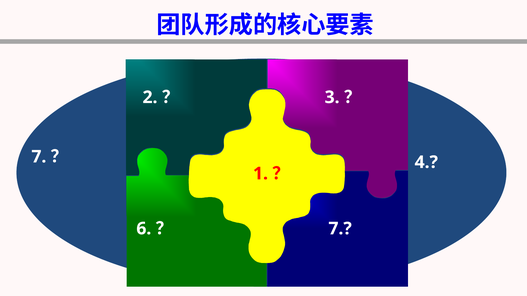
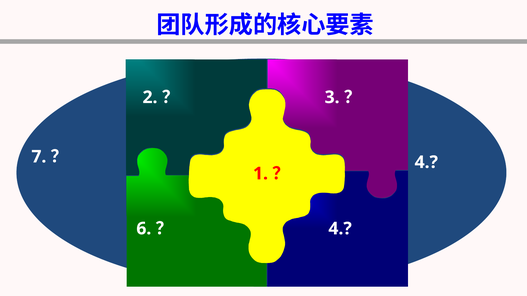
7: 7 -> 4 (340, 229)
